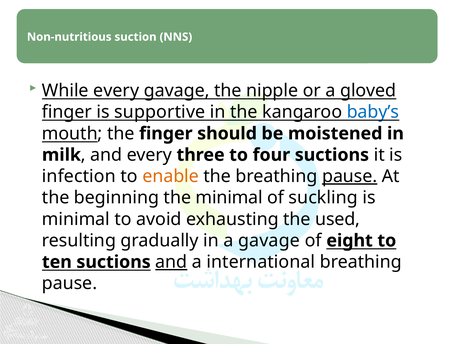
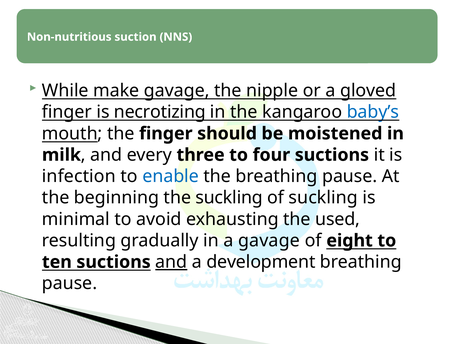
While every: every -> make (116, 91)
supportive: supportive -> necrotizing (160, 112)
enable colour: orange -> blue (171, 176)
pause underline: present -> none (350, 176)
the minimal: minimal -> suckling (229, 197)
international: international -> development (261, 262)
